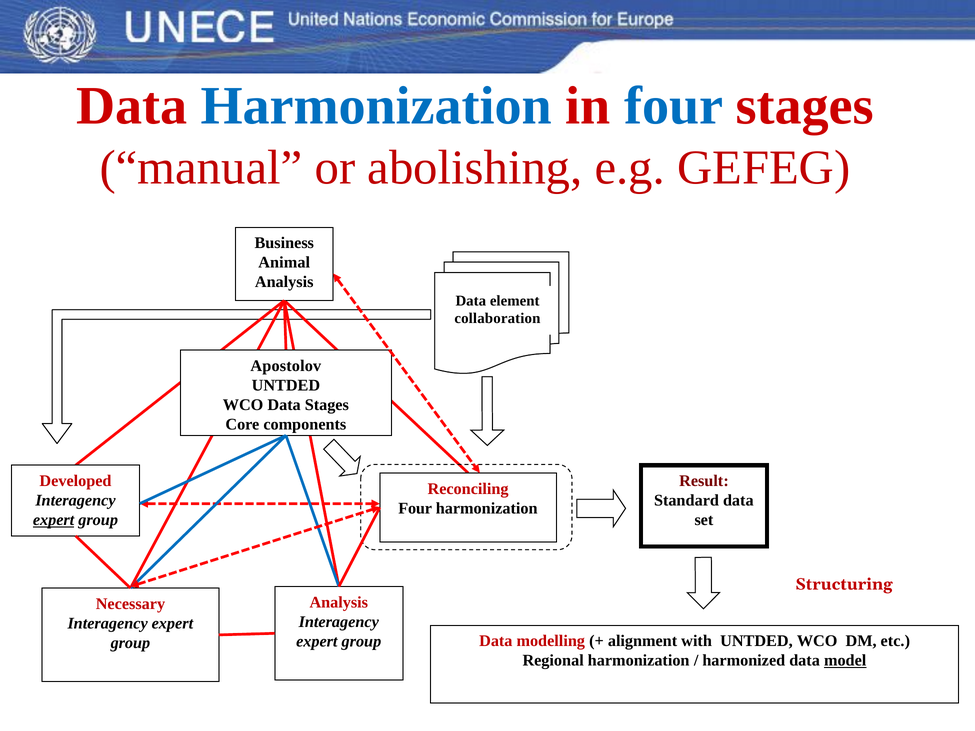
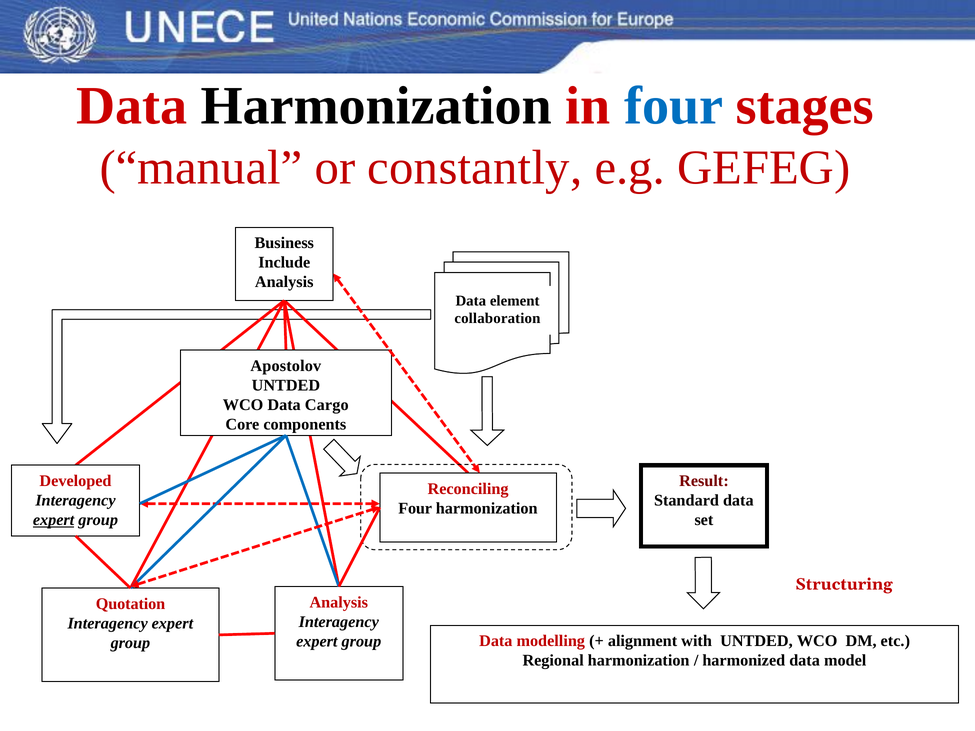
Harmonization colour: blue -> black (376, 106)
abolishing: abolishing -> constantly (475, 168)
Animal: Animal -> Include (284, 263)
Data Stages: Stages -> Cargo (327, 405)
Necessary: Necessary -> Quotation (131, 604)
model underline: present -> none (845, 661)
